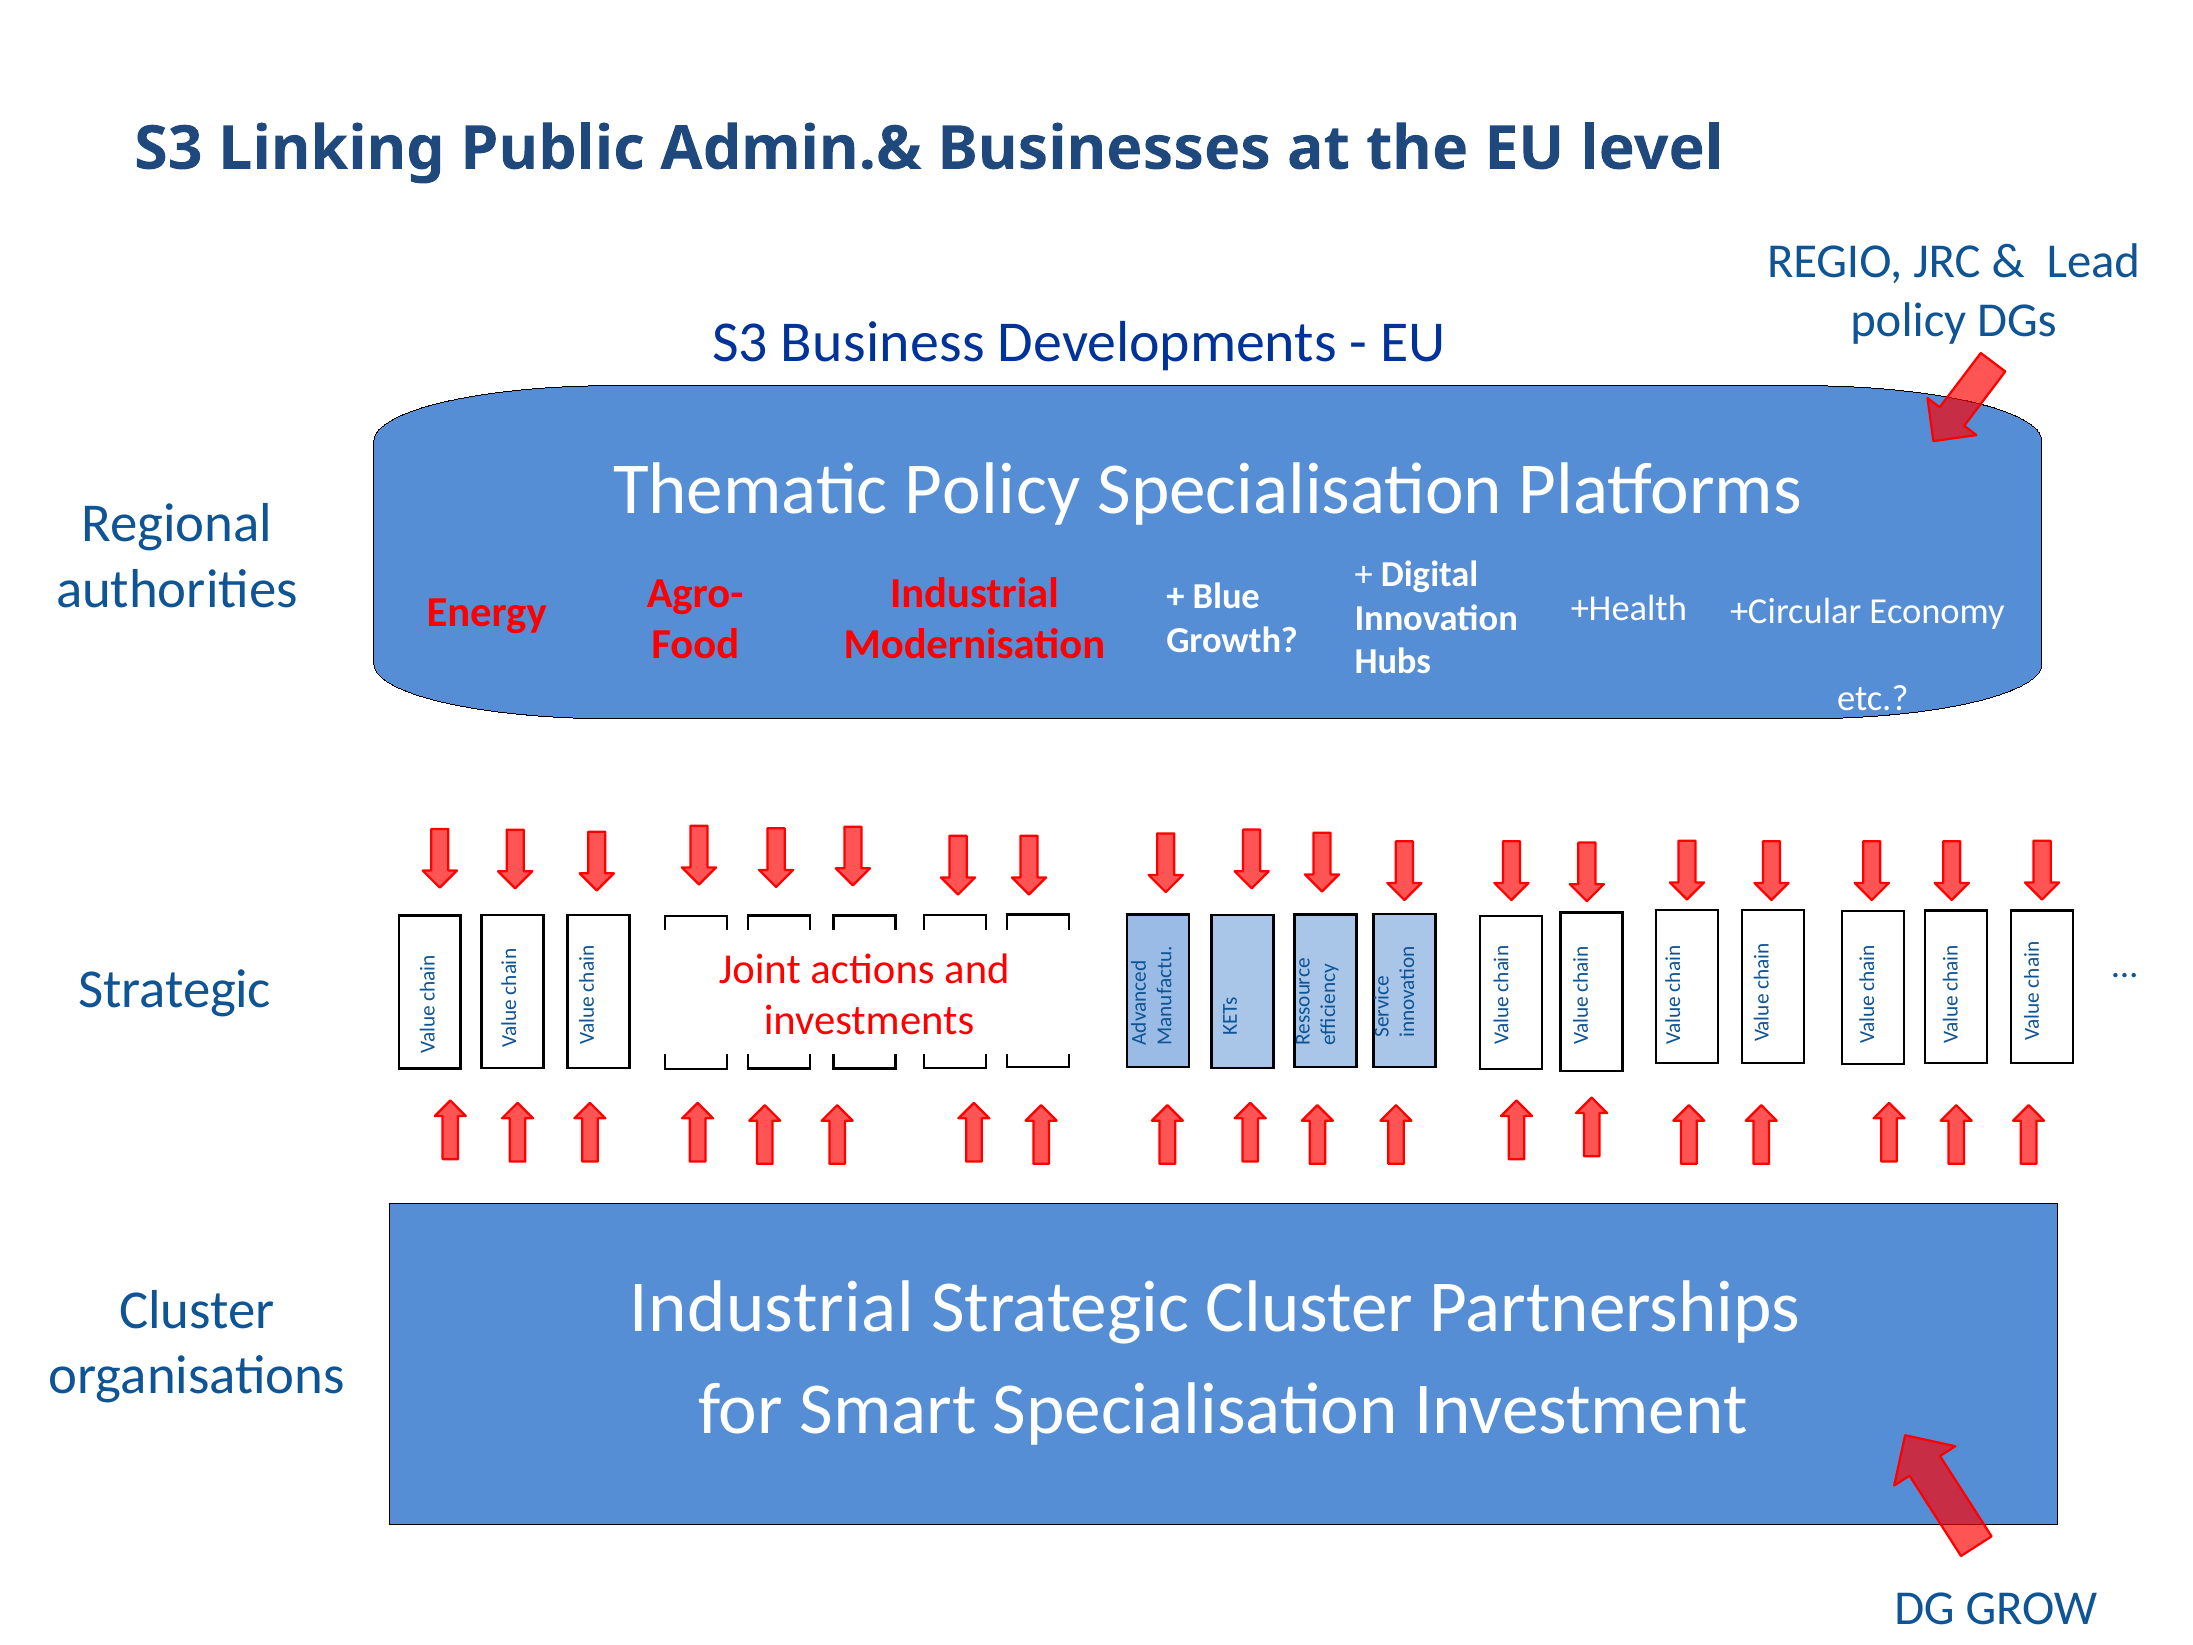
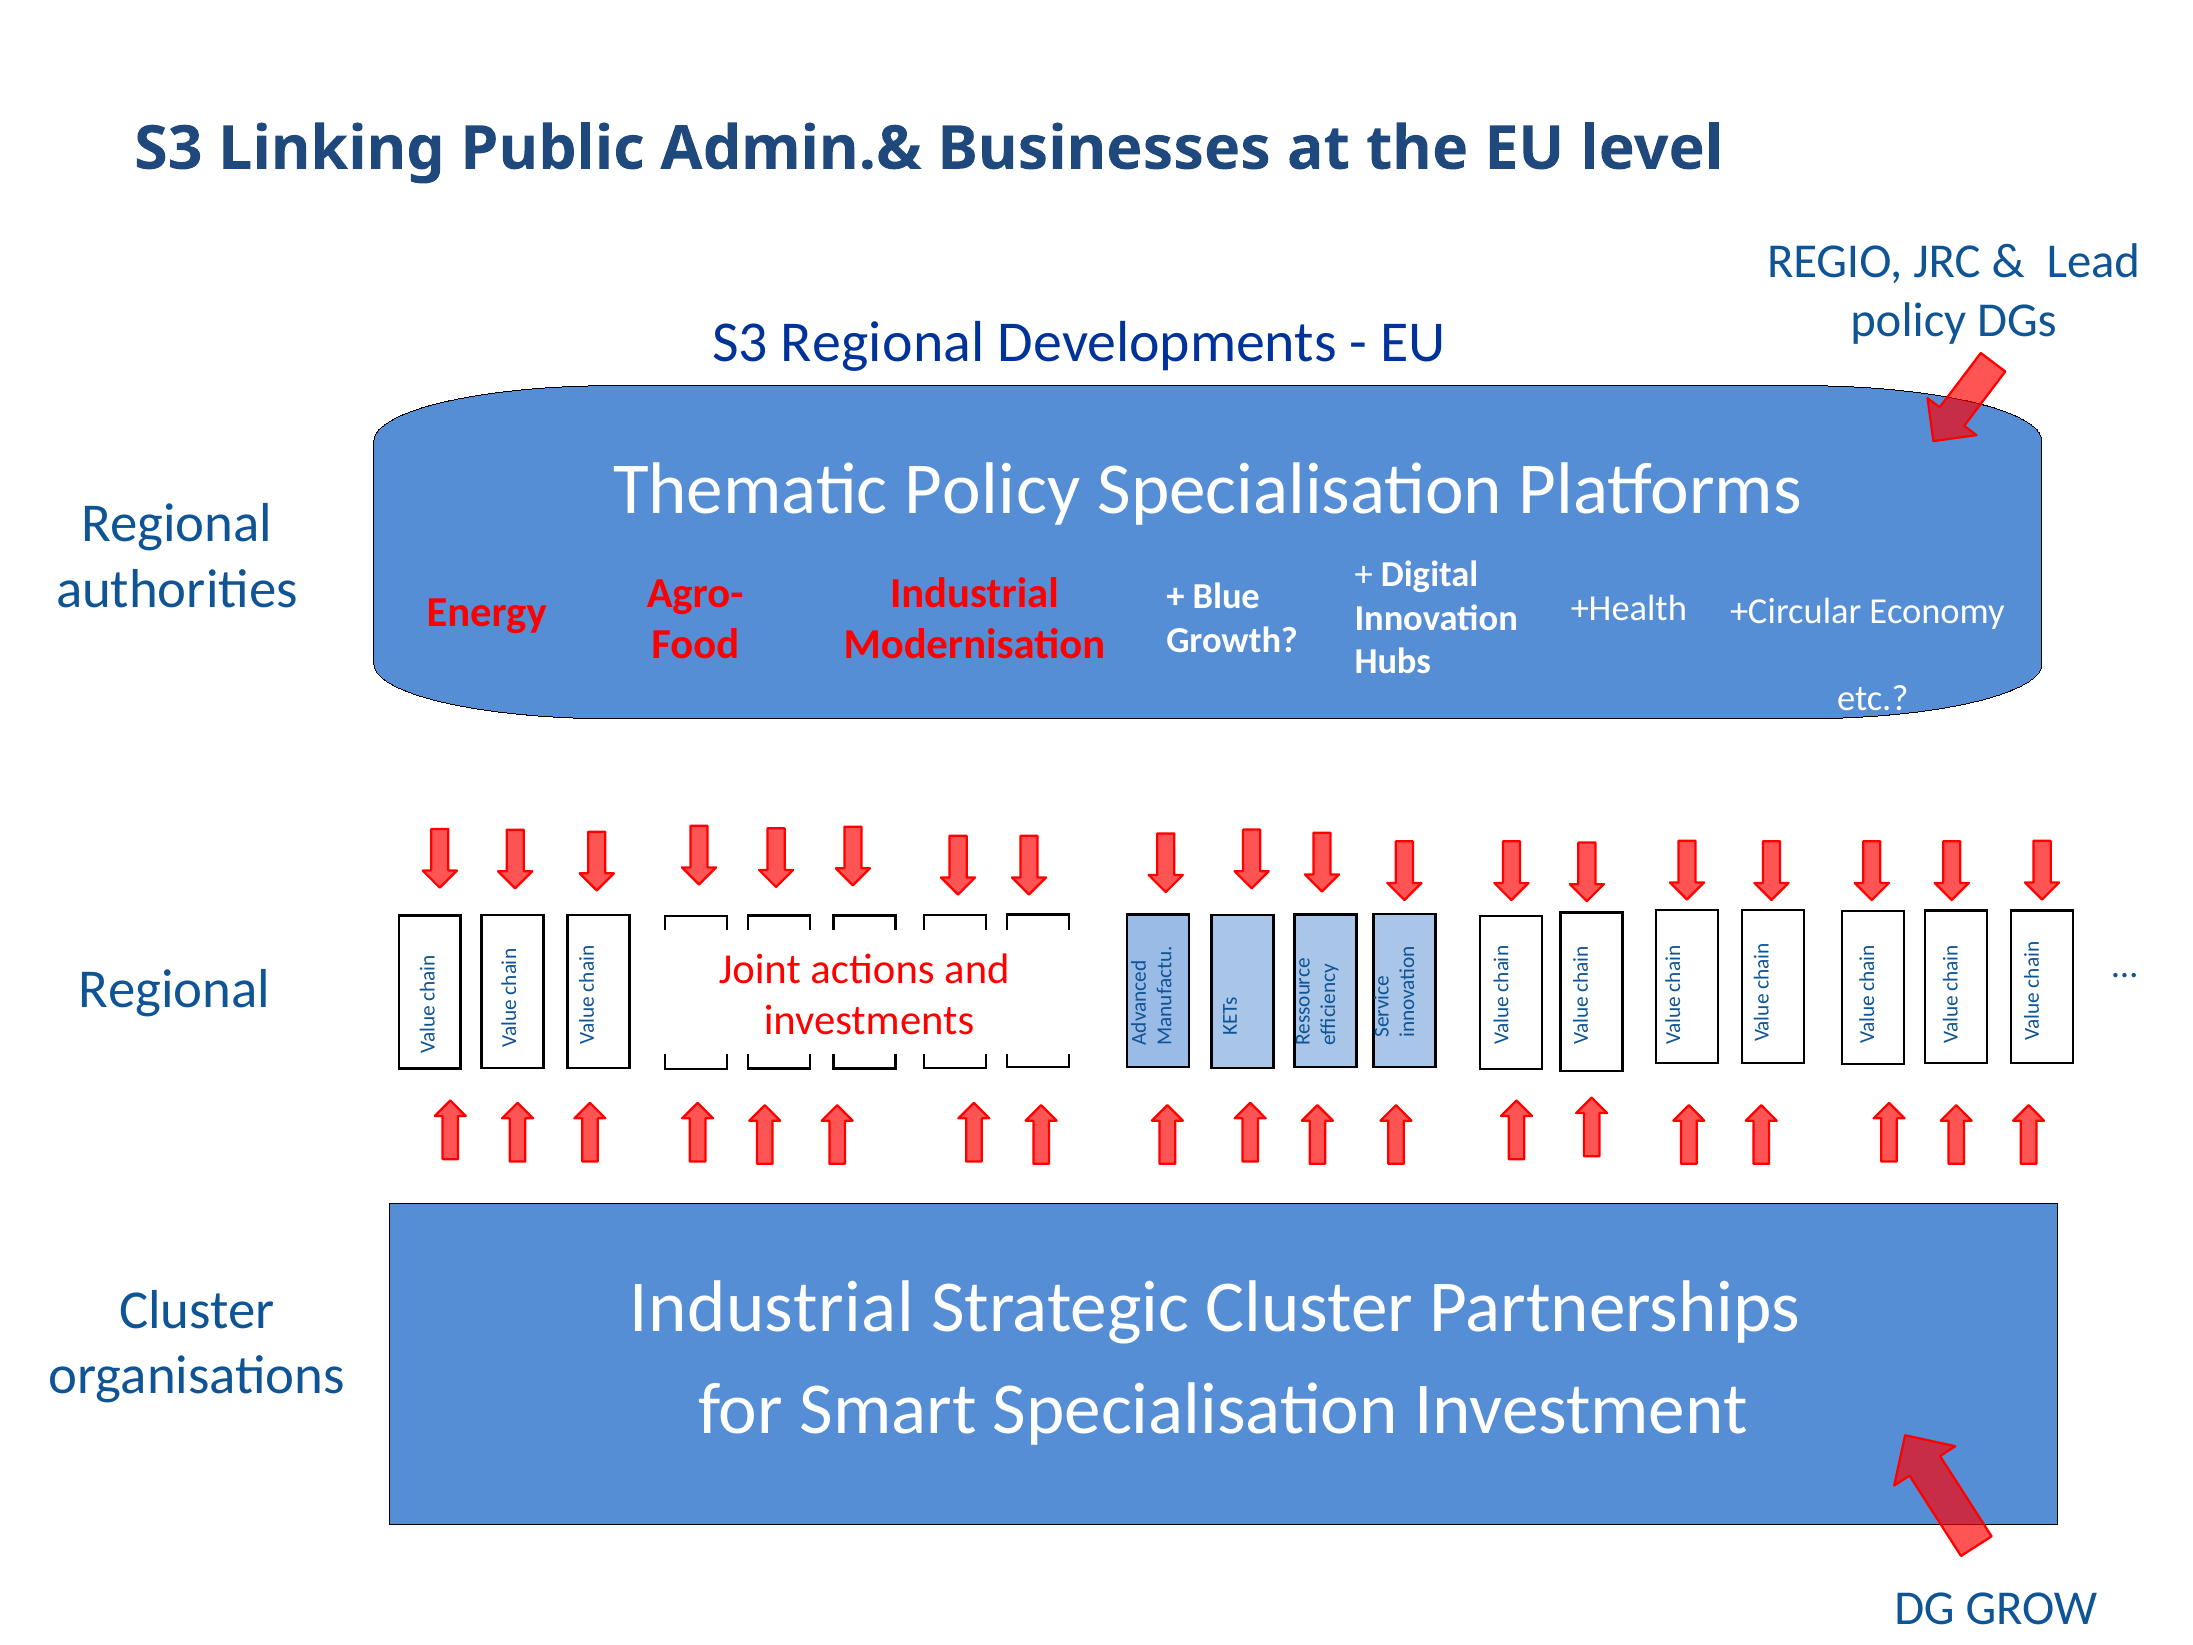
S3 Business: Business -> Regional (883, 343)
Strategic: Strategic -> Regional (175, 989)
